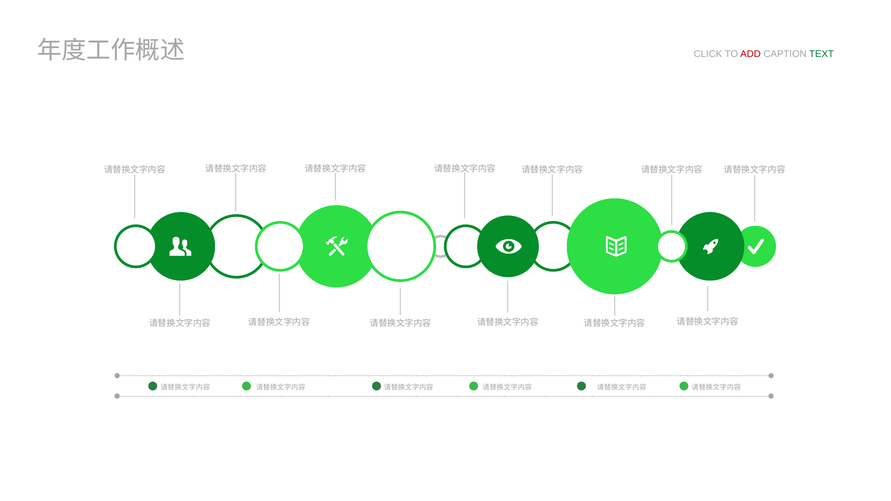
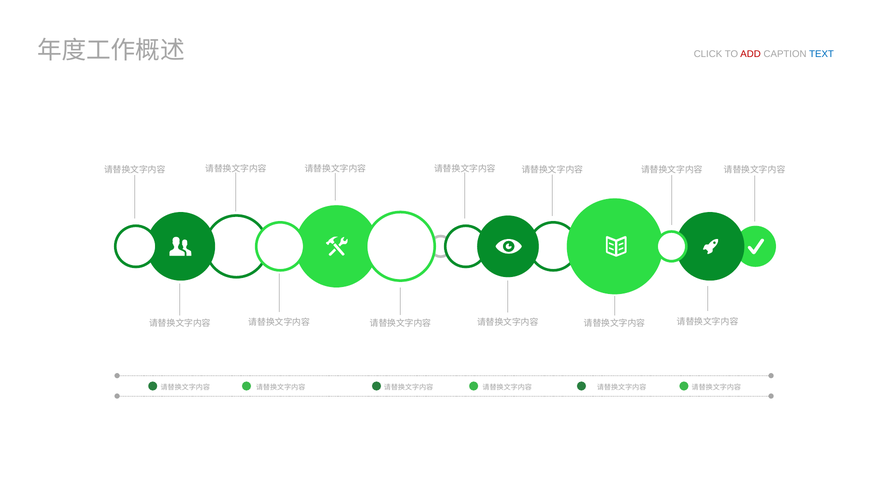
TEXT colour: green -> blue (822, 54)
